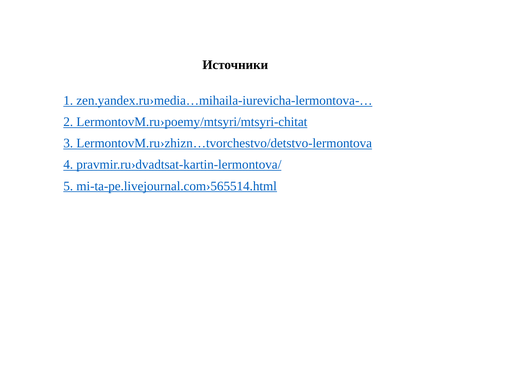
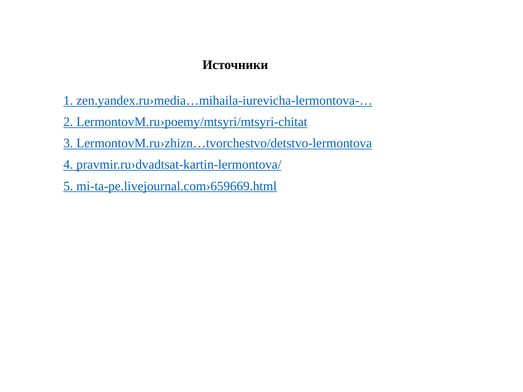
mi-ta-pe.livejournal.com›565514.html: mi-ta-pe.livejournal.com›565514.html -> mi-ta-pe.livejournal.com›659669.html (177, 186)
